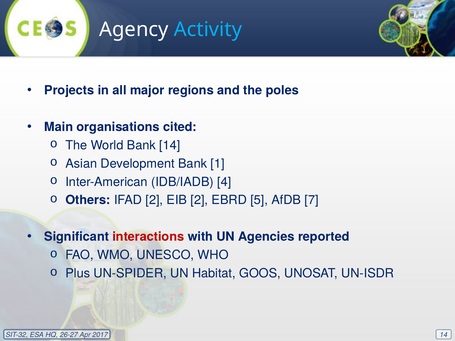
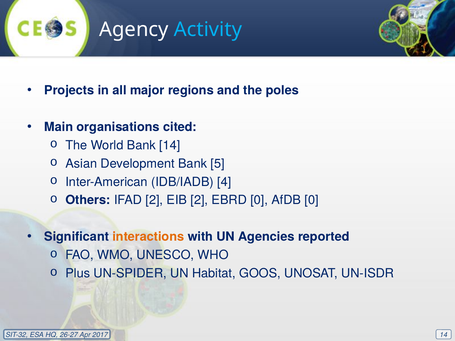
1: 1 -> 5 (218, 164)
EBRD 5: 5 -> 0 (259, 200)
AfDB 7: 7 -> 0 (312, 200)
interactions colour: red -> orange (148, 237)
